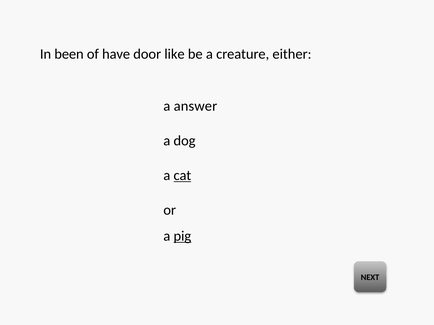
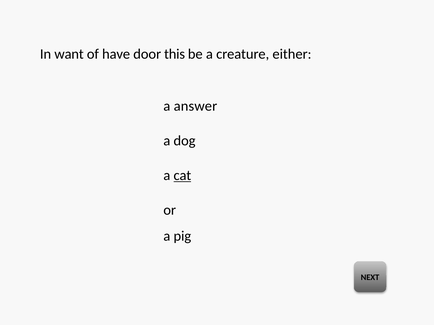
been: been -> want (69, 54)
like: like -> this (175, 54)
pig underline: present -> none (182, 236)
